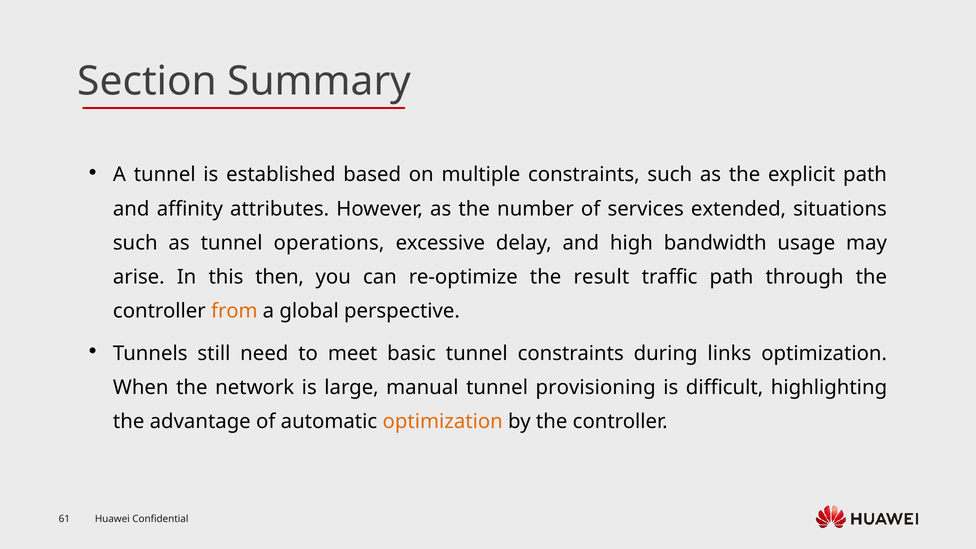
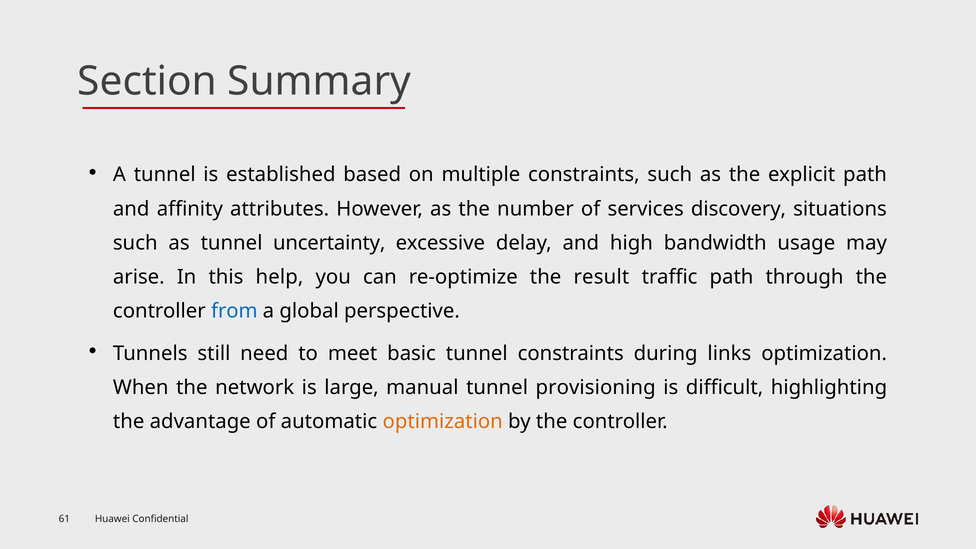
extended: extended -> discovery (739, 209)
operations: operations -> uncertainty (329, 243)
then: then -> help (279, 277)
from colour: orange -> blue (234, 311)
